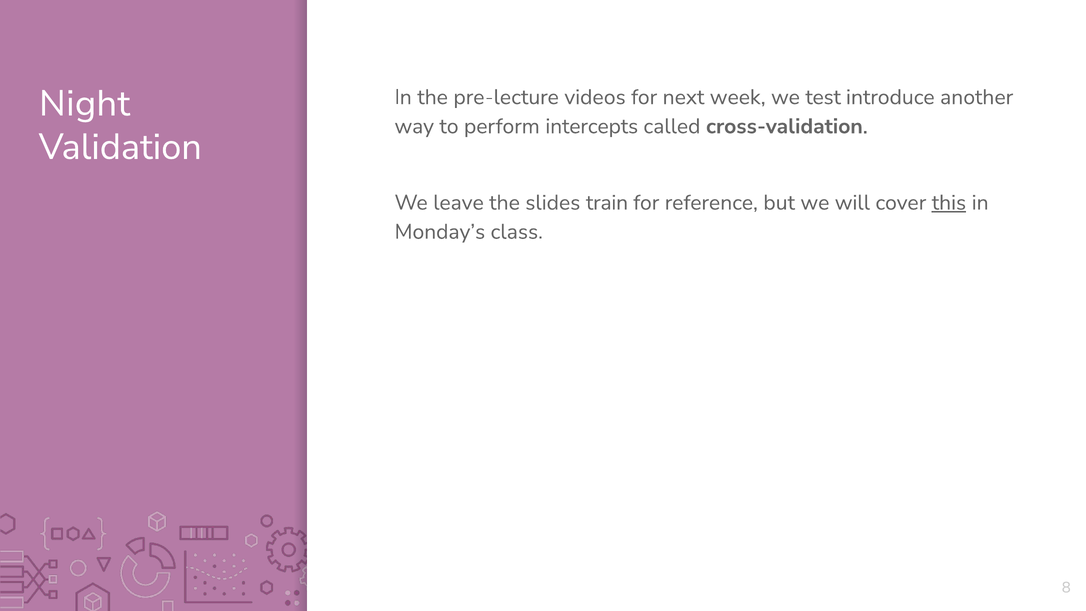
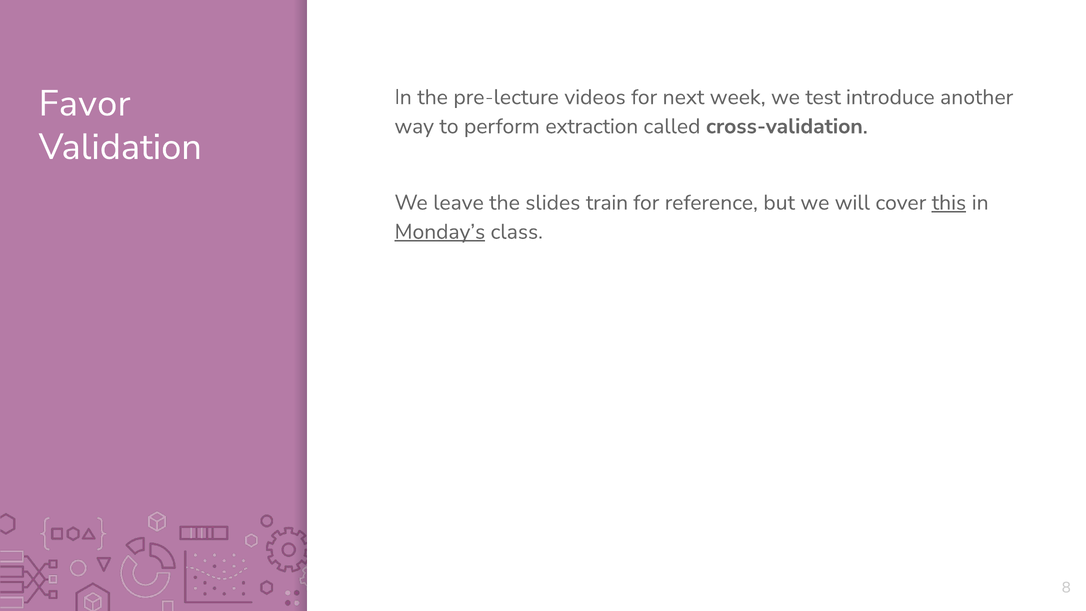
Night: Night -> Favor (85, 103)
intercepts: intercepts -> extraction (592, 126)
Monday’s underline: none -> present (440, 232)
